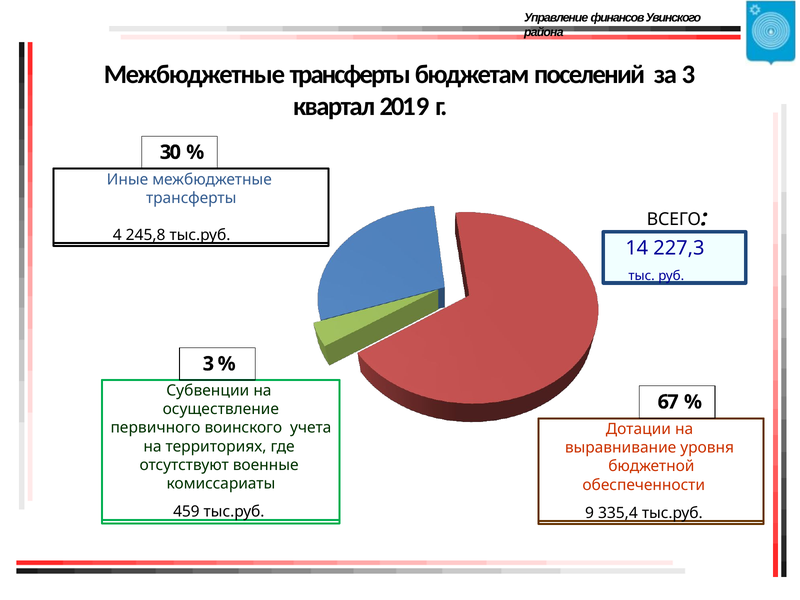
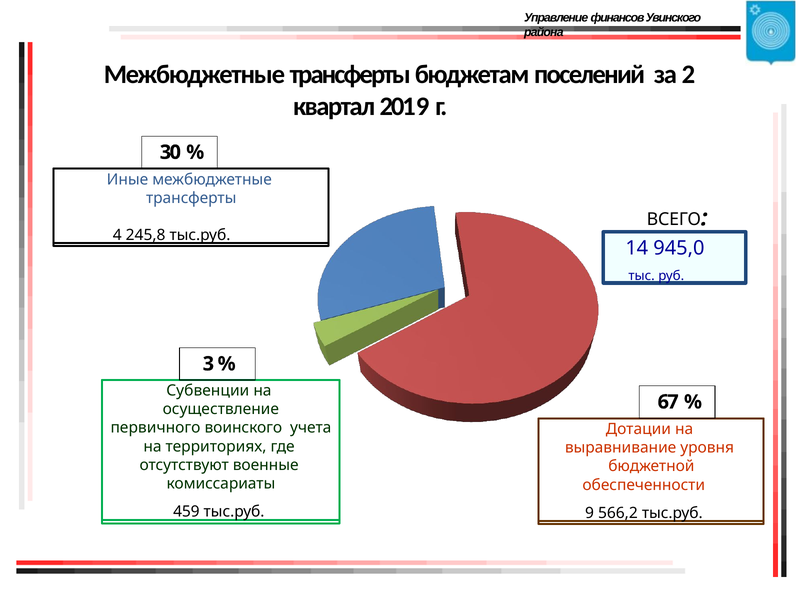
за 3: 3 -> 2 (688, 74)
227,3: 227,3 -> 945,0 (679, 248)
335,4: 335,4 -> 566,2 (618, 513)
